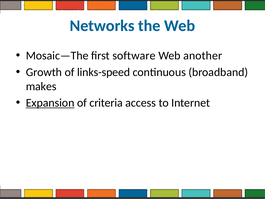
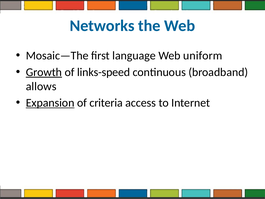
software: software -> language (134, 56)
another: another -> uniform (203, 56)
Growth underline: none -> present (44, 72)
makes: makes -> allows (41, 86)
